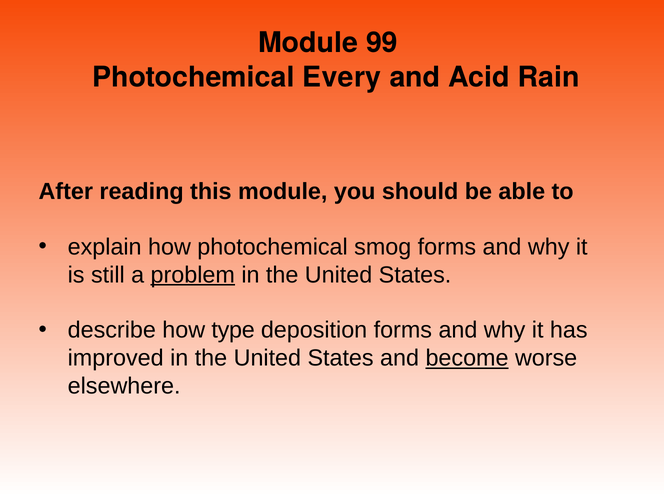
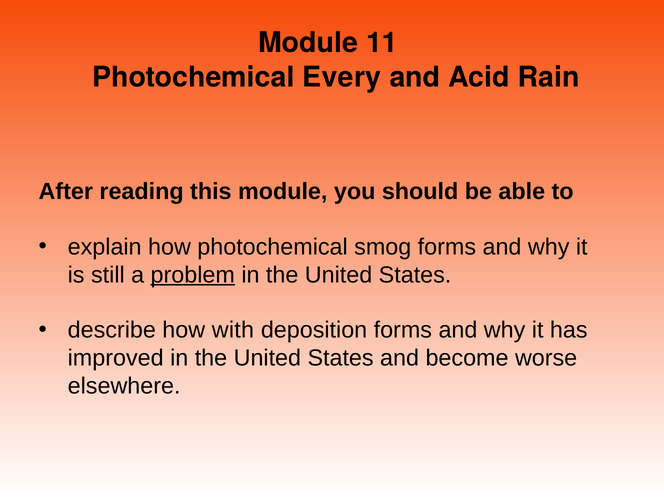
99: 99 -> 11 (382, 43)
type: type -> with (233, 330)
become underline: present -> none (467, 358)
